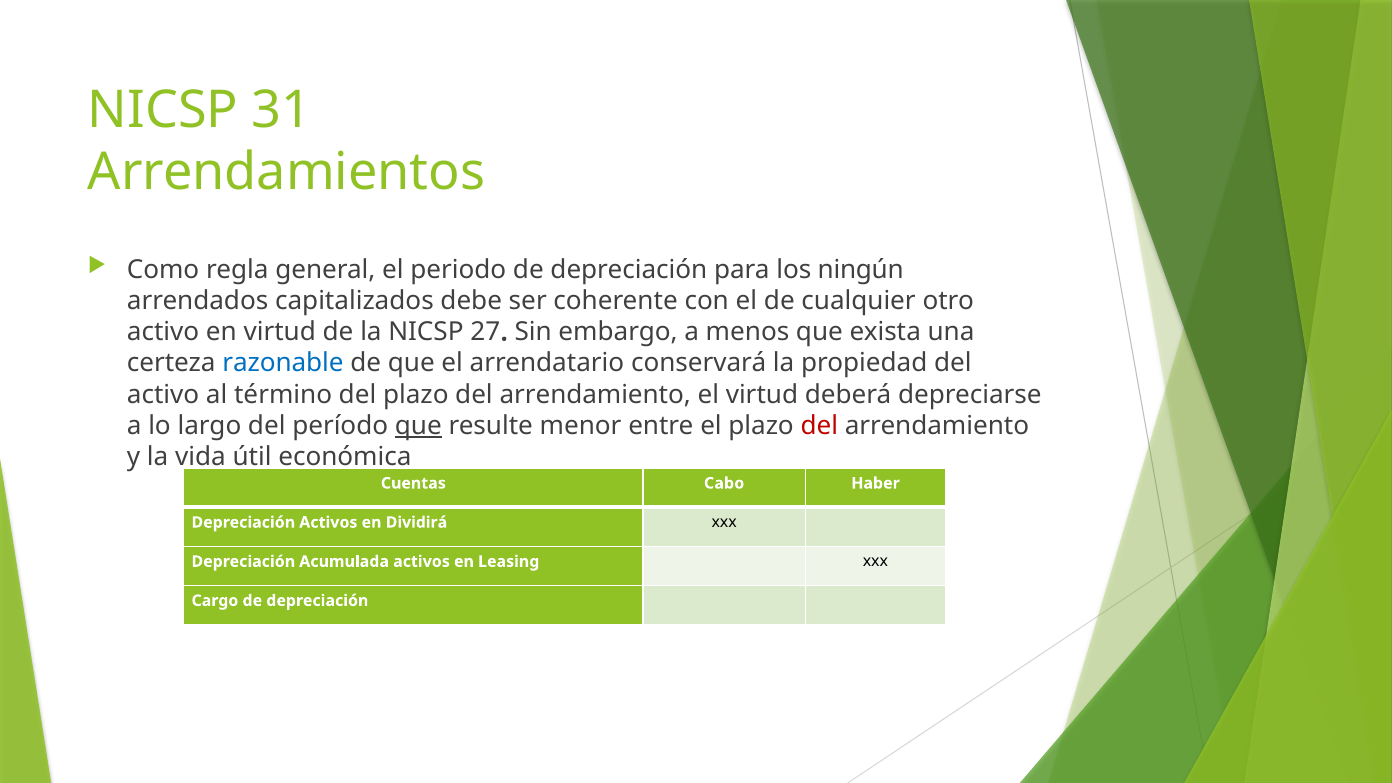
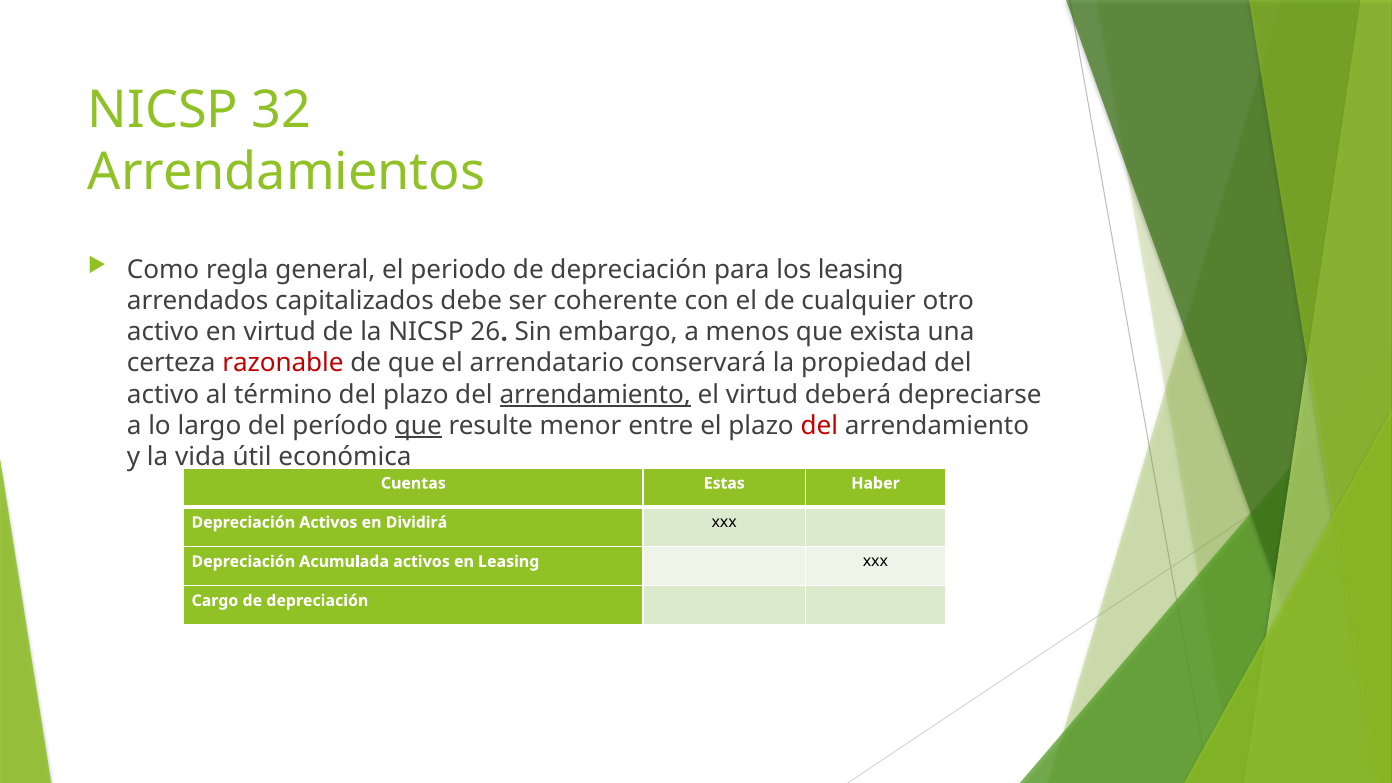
31: 31 -> 32 (282, 110)
los ningún: ningún -> leasing (861, 269)
27: 27 -> 26 (485, 332)
razonable colour: blue -> red (283, 363)
arrendamiento underline: none -> present (595, 395)
Cabo: Cabo -> Estas (724, 483)
